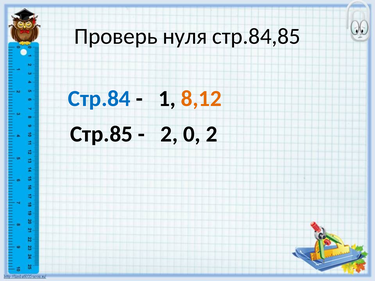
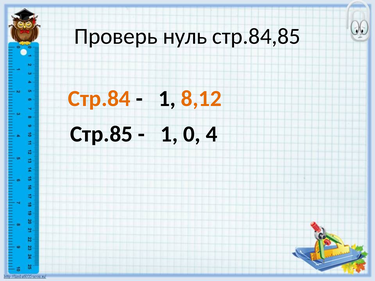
нуля: нуля -> нуль (185, 36)
Стр.84 colour: blue -> orange (99, 99)
2: 2 -> 1 (169, 134)
0 2: 2 -> 4 (212, 134)
